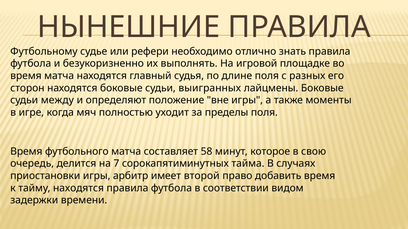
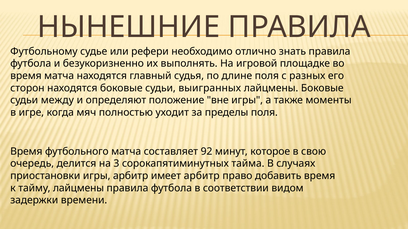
58: 58 -> 92 (207, 152)
7: 7 -> 3 (116, 164)
имеет второй: второй -> арбитр (202, 176)
тайму находятся: находятся -> лайцмены (79, 188)
